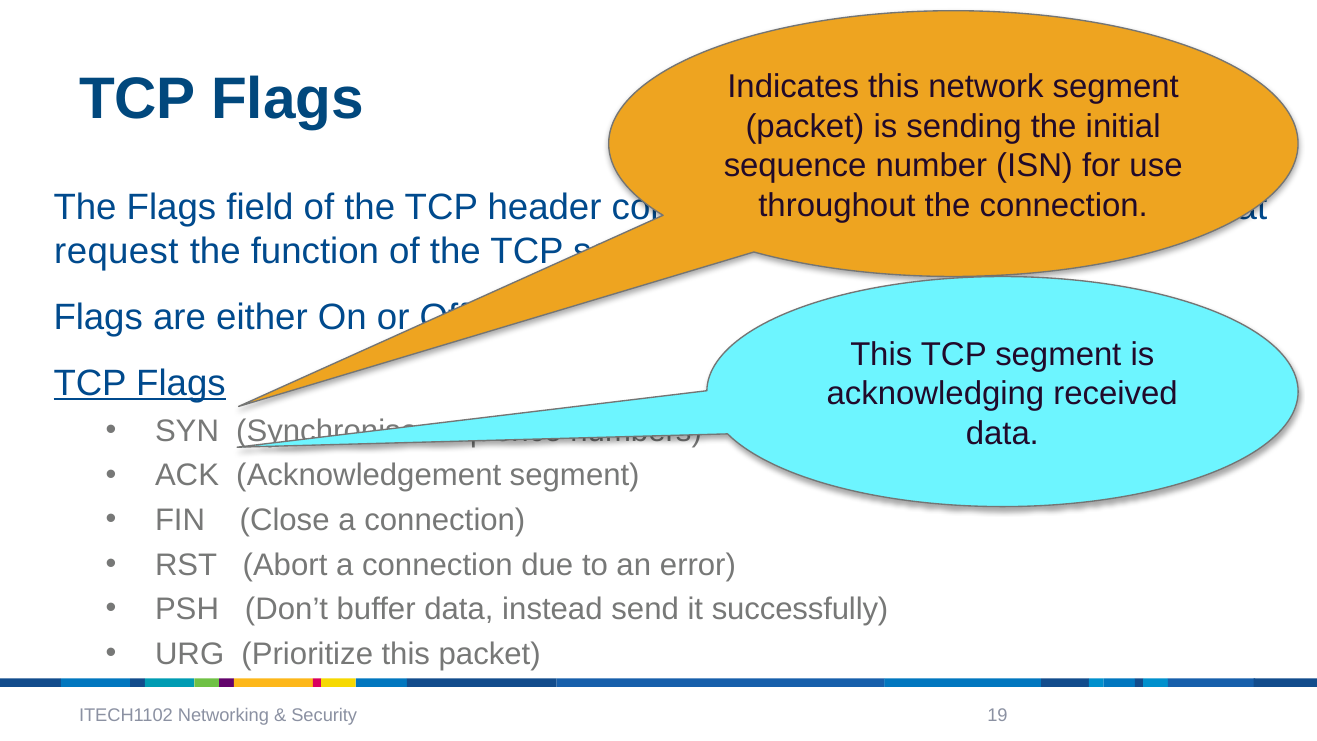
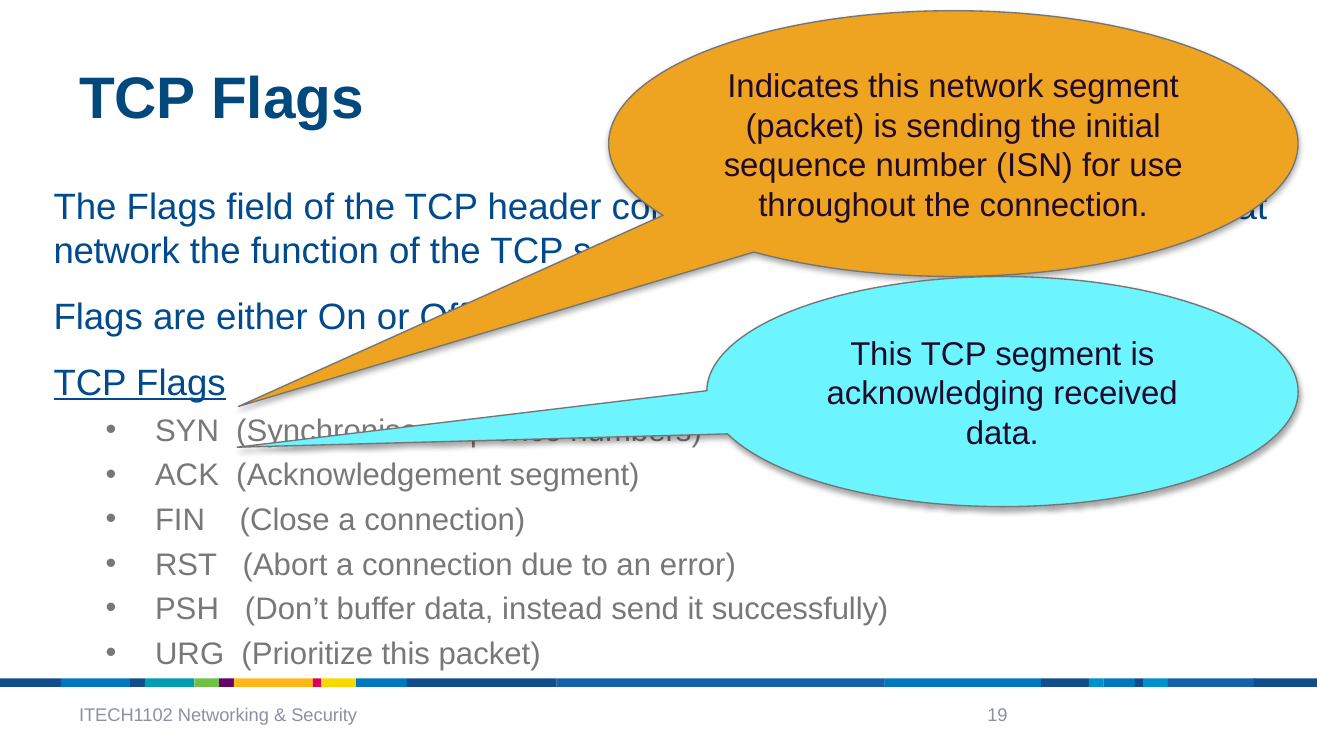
request: request -> network (117, 252)
